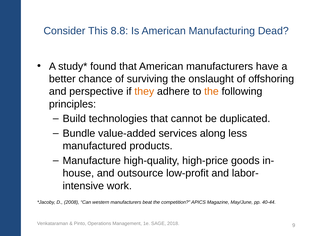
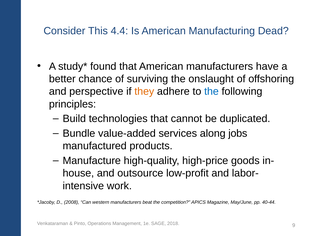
8.8: 8.8 -> 4.4 (119, 31)
the colour: orange -> blue (211, 91)
less: less -> jobs (238, 133)
